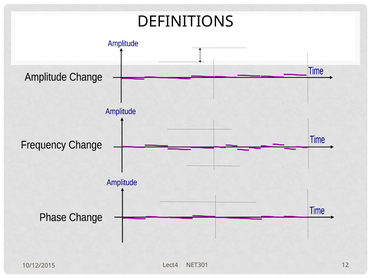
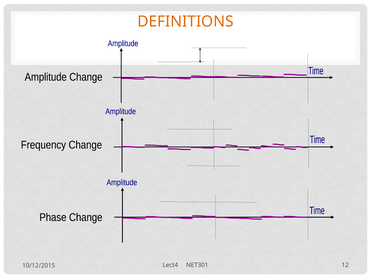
DEFINITIONS colour: black -> orange (185, 21)
